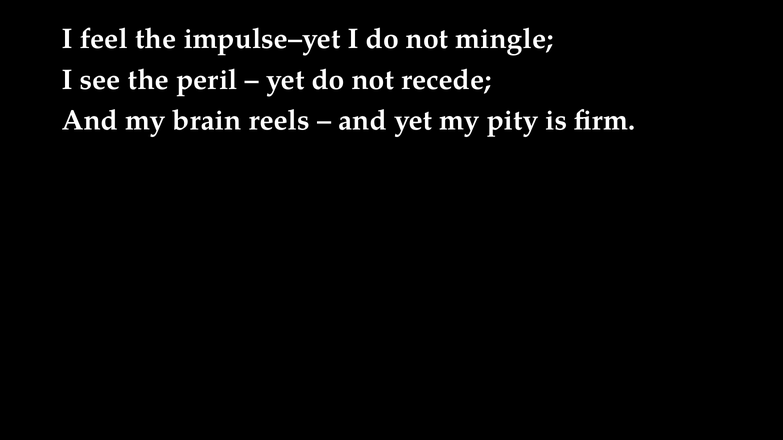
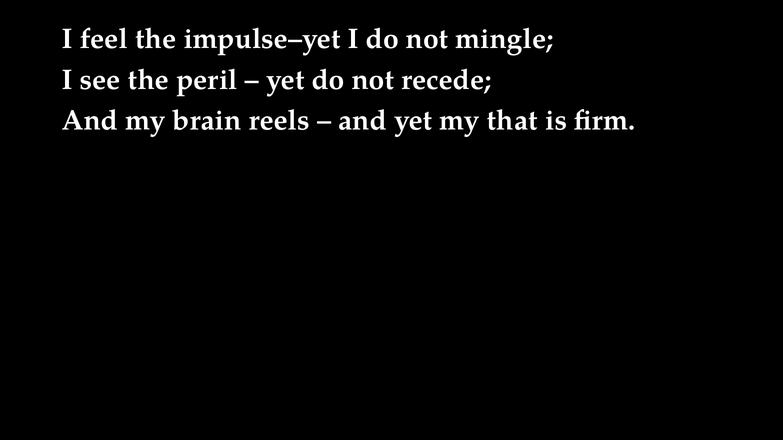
pity: pity -> that (512, 121)
